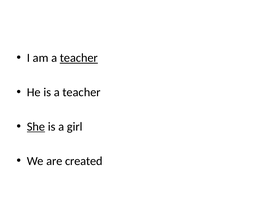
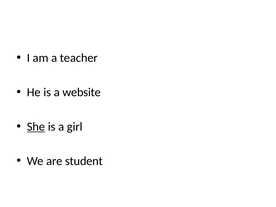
teacher underline: present -> none (79, 58)
is a teacher: teacher -> website (82, 92)
created: created -> student (84, 161)
